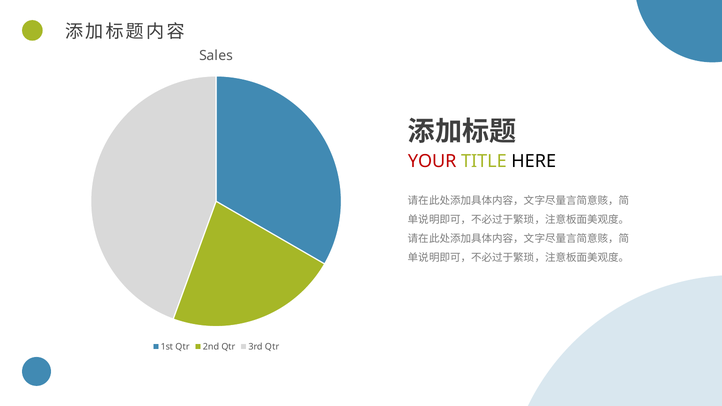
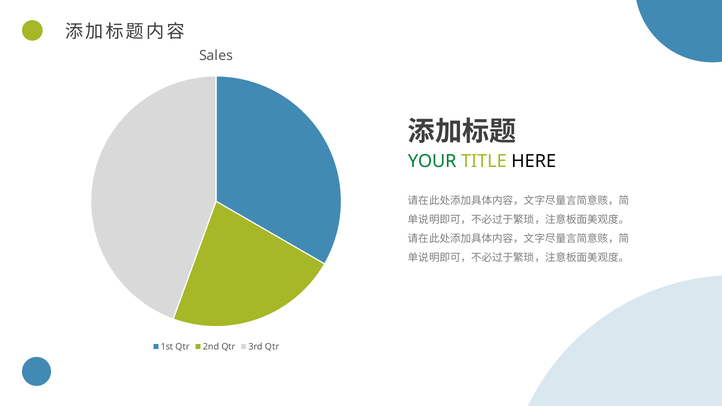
YOUR colour: red -> green (432, 161)
